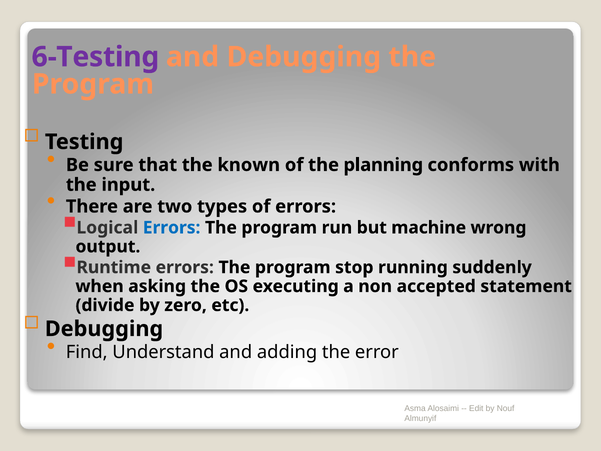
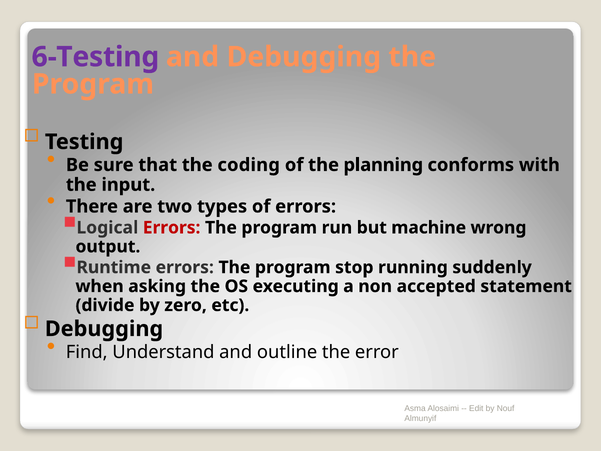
known: known -> coding (249, 165)
Errors colour: blue -> red (172, 228)
adding: adding -> outline (287, 352)
